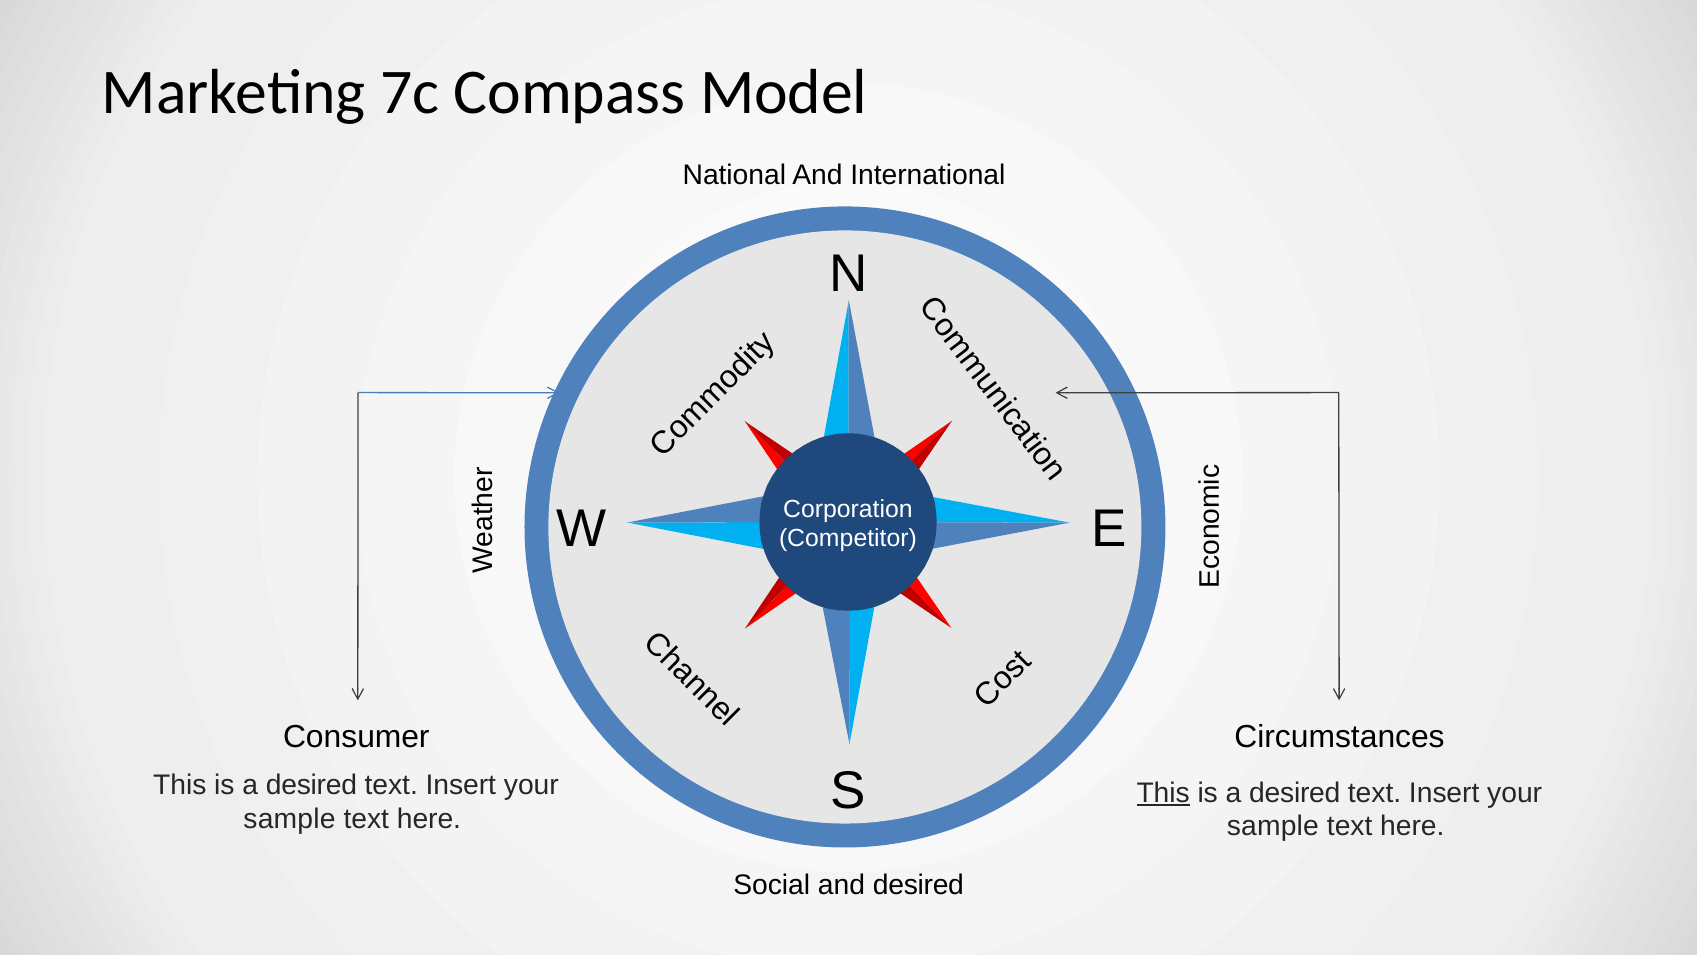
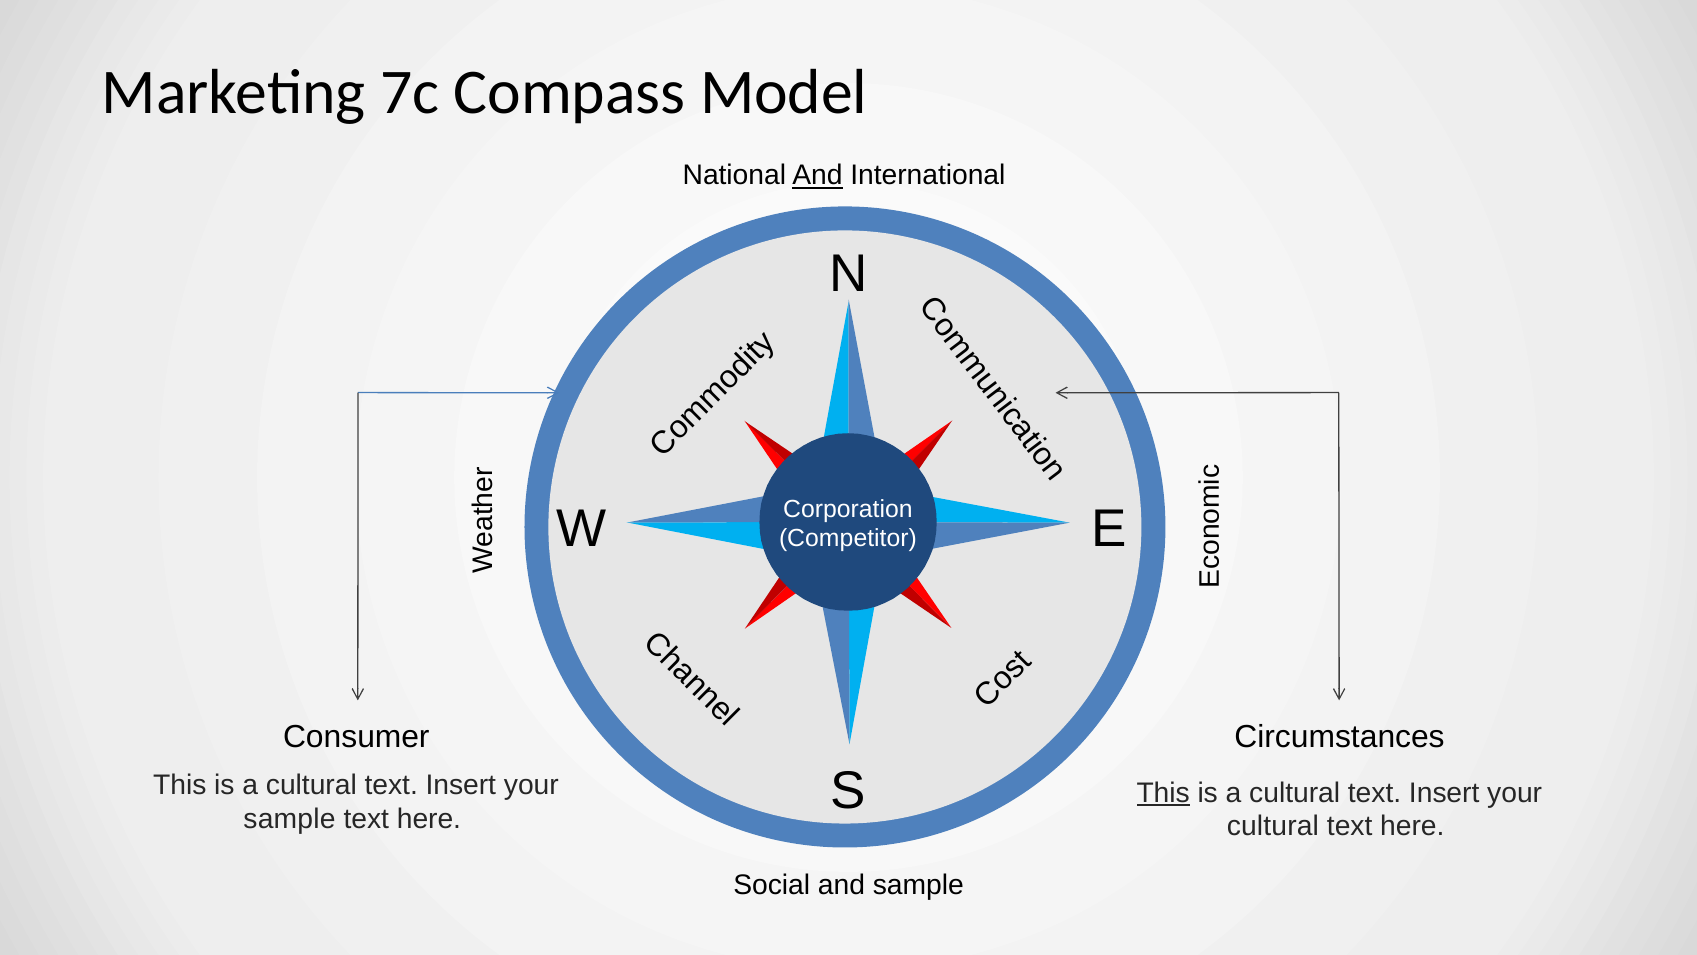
And underline: none -> present (817, 176)
desired: desired -> cultural (311, 785)
desired: desired -> cultural (1295, 793)
sample: sample -> cultural (1273, 826)
and desired: desired -> sample (918, 885)
